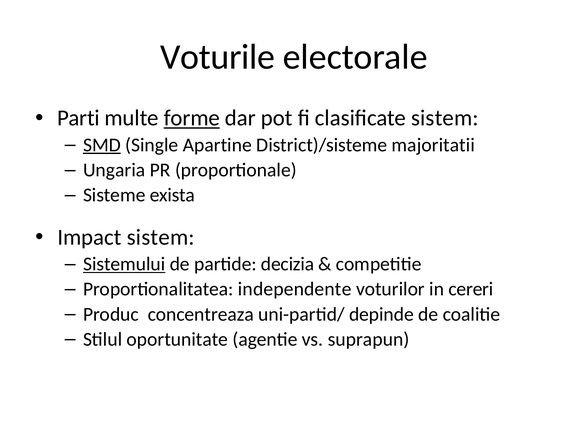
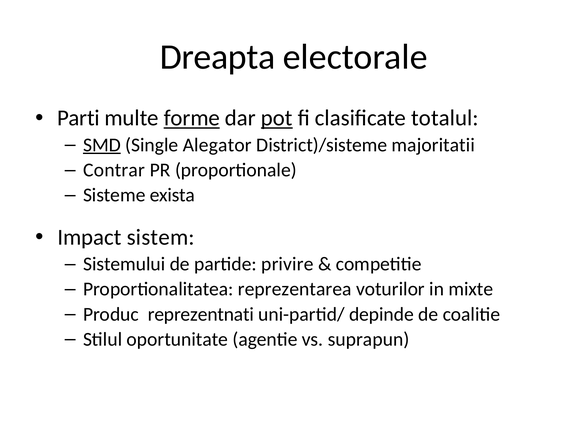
Voturile: Voturile -> Dreapta (218, 57)
pot underline: none -> present (277, 118)
clasificate sistem: sistem -> totalul (445, 118)
Apartine: Apartine -> Alegator (217, 145)
Ungaria: Ungaria -> Contrar (114, 170)
Sistemului underline: present -> none (124, 264)
decizia: decizia -> privire (287, 264)
independente: independente -> reprezentarea (295, 289)
cereri: cereri -> mixte (471, 289)
concentreaza: concentreaza -> reprezentnati (201, 314)
